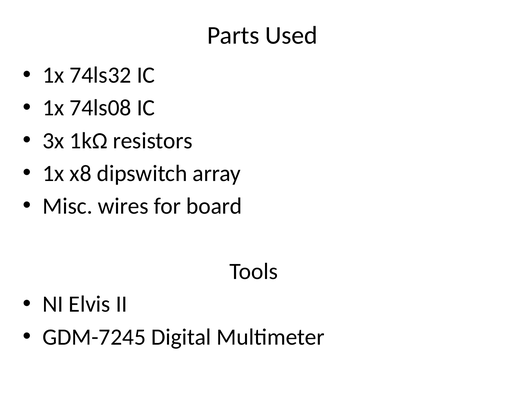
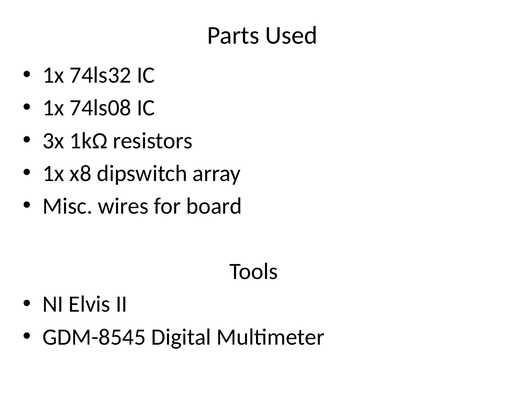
GDM-7245: GDM-7245 -> GDM-8545 (94, 337)
